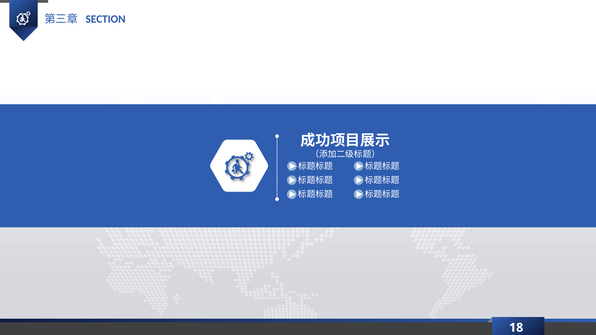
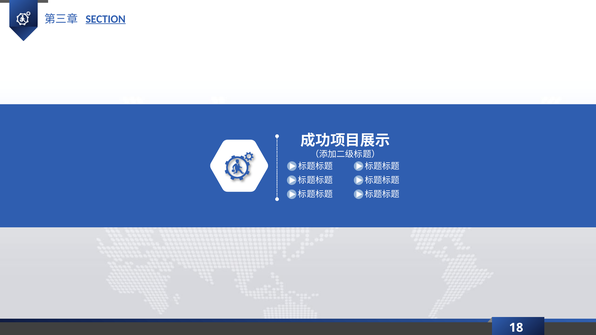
SECTION underline: none -> present (106, 19)
